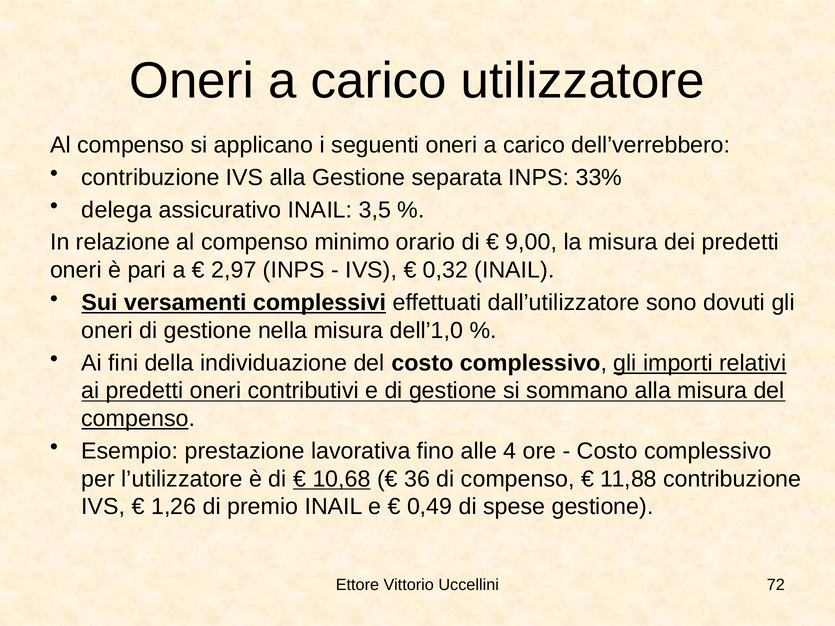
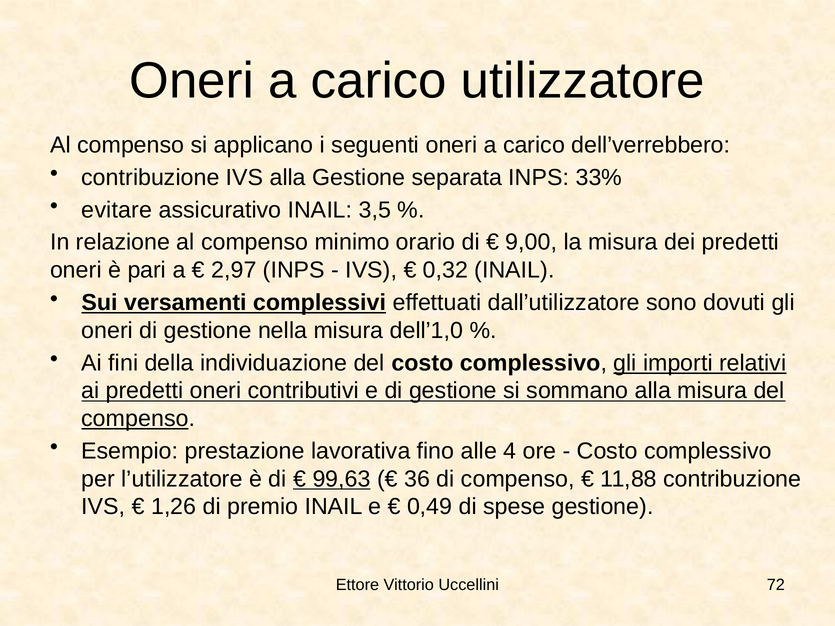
delega: delega -> evitare (117, 210)
10,68: 10,68 -> 99,63 (342, 479)
